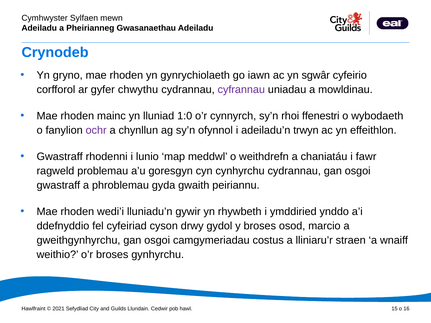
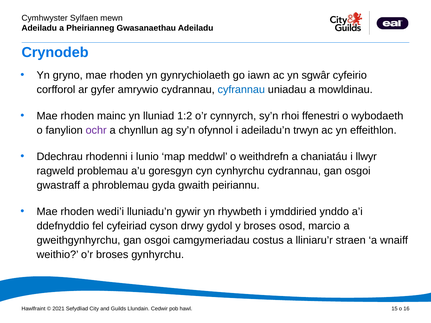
chwythu: chwythu -> amrywio (138, 90)
cyfrannau colour: purple -> blue (241, 90)
1:0: 1:0 -> 1:2 (185, 116)
Gwastraff: Gwastraff -> Ddechrau (60, 157)
fawr: fawr -> llwyr (366, 157)
